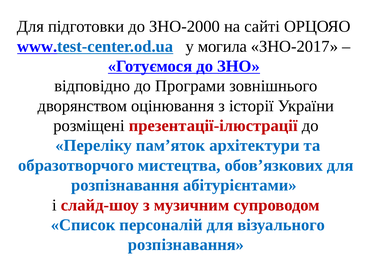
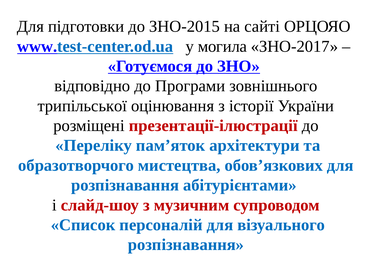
ЗНО-2000: ЗНО-2000 -> ЗНО-2015 (185, 26)
дворянством: дворянством -> трипільської (82, 106)
